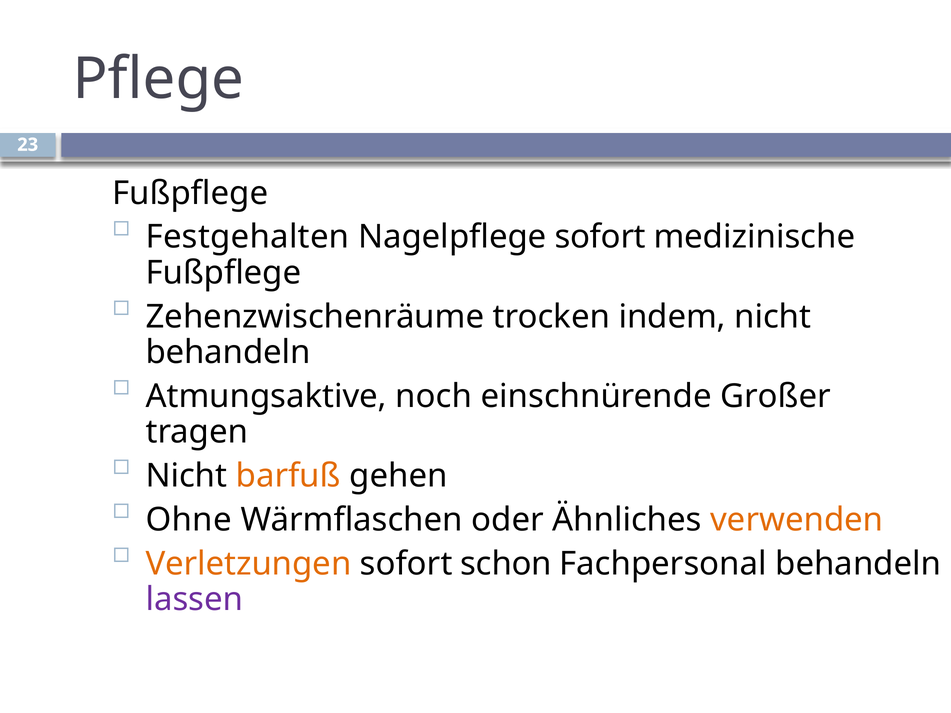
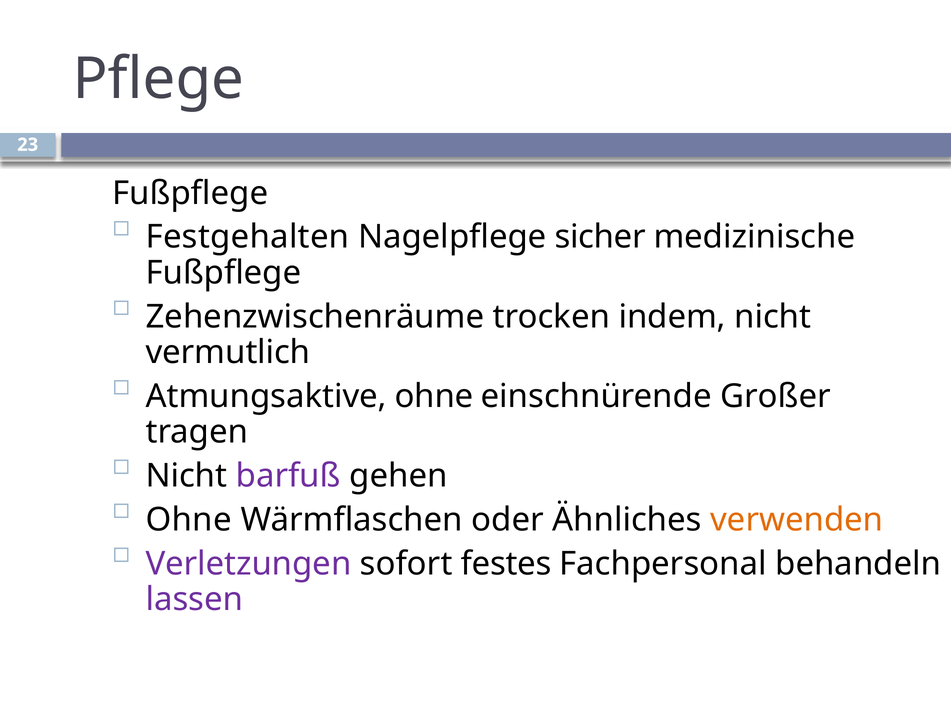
Nagelpflege sofort: sofort -> sicher (600, 237)
behandeln: behandeln -> vermutlich (228, 352)
Atmungsaktive noch: noch -> ohne (434, 396)
barfuß colour: orange -> purple (288, 476)
Verletzungen colour: orange -> purple (249, 564)
schon: schon -> festes (506, 564)
